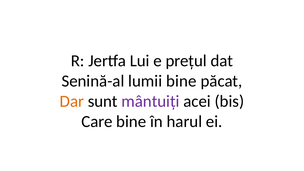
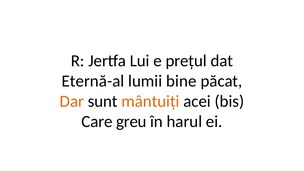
Senină-al: Senină-al -> Eternă-al (93, 81)
mântuiți colour: purple -> orange (150, 101)
Care bine: bine -> greu (131, 122)
